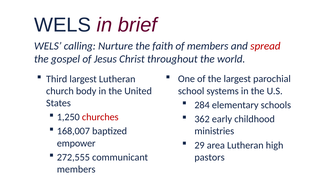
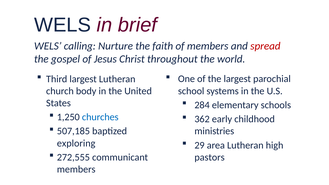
churches colour: red -> blue (100, 117)
168,007: 168,007 -> 507,185 (73, 131)
empower: empower -> exploring (76, 143)
